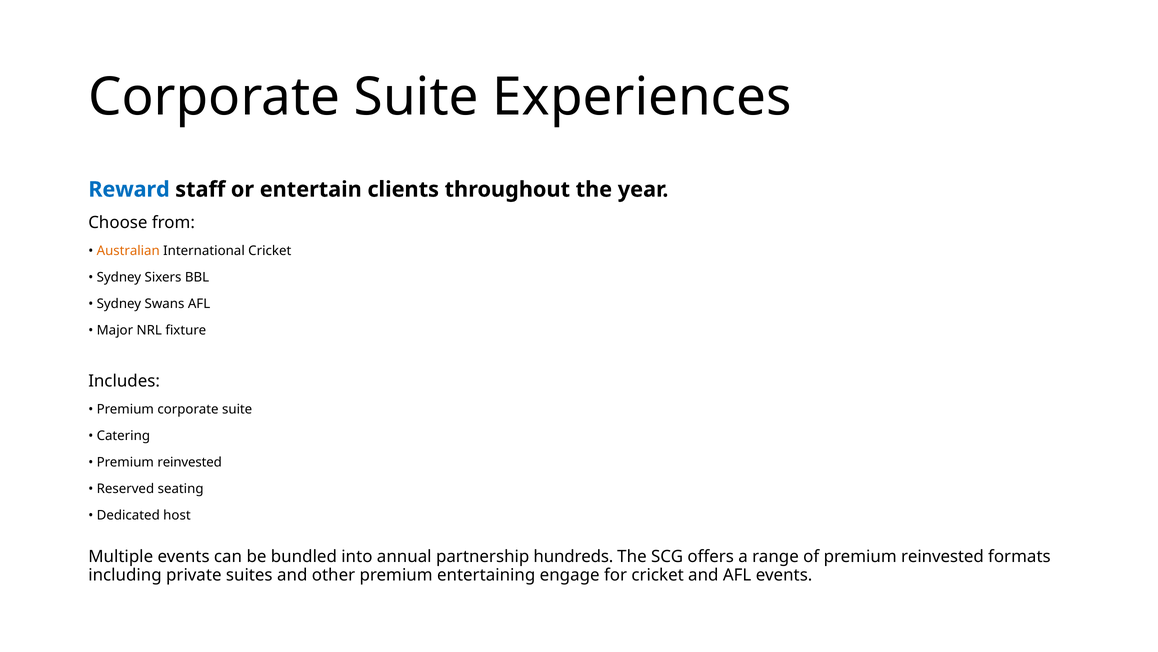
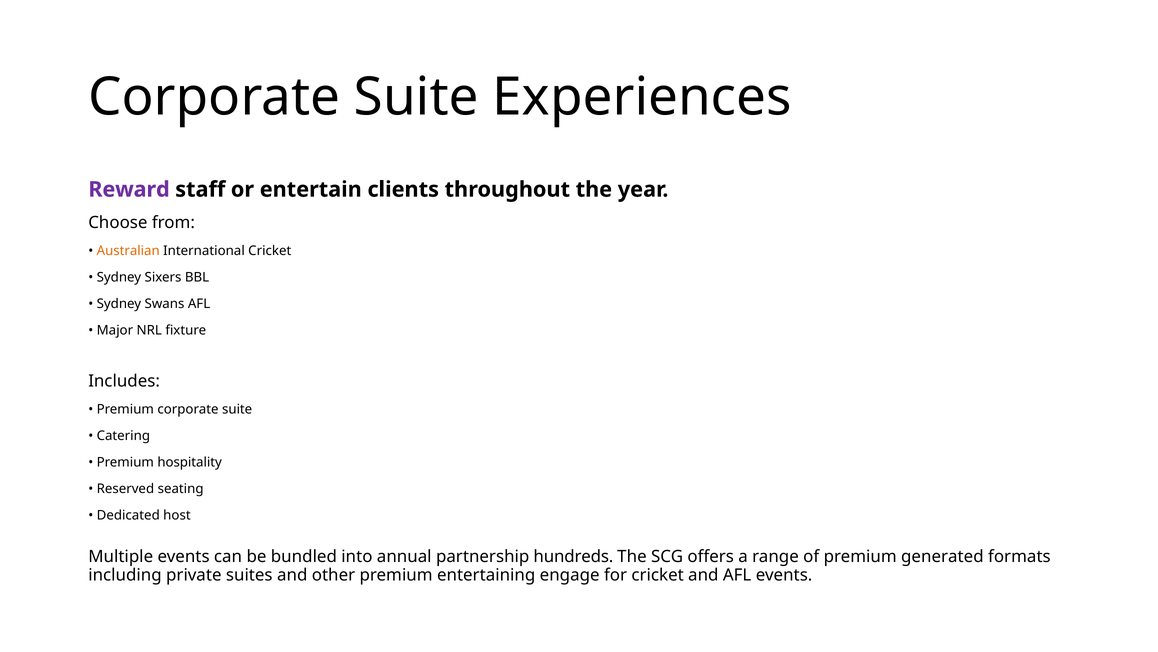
Reward colour: blue -> purple (129, 189)
reinvested: reinvested -> hospitality (190, 462)
of premium reinvested: reinvested -> generated (942, 556)
